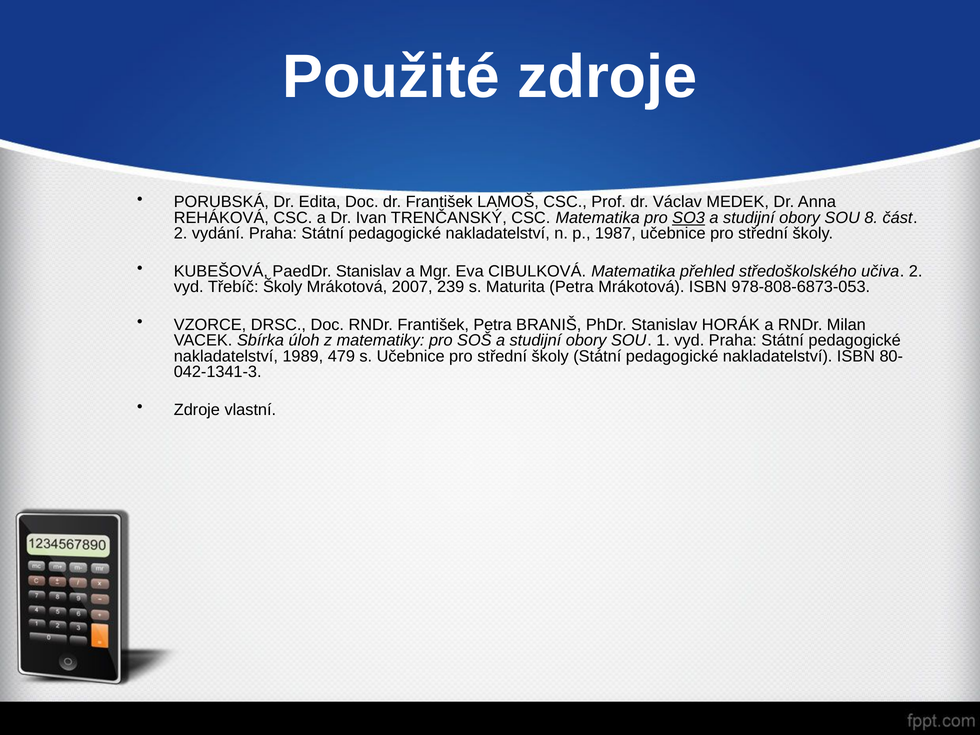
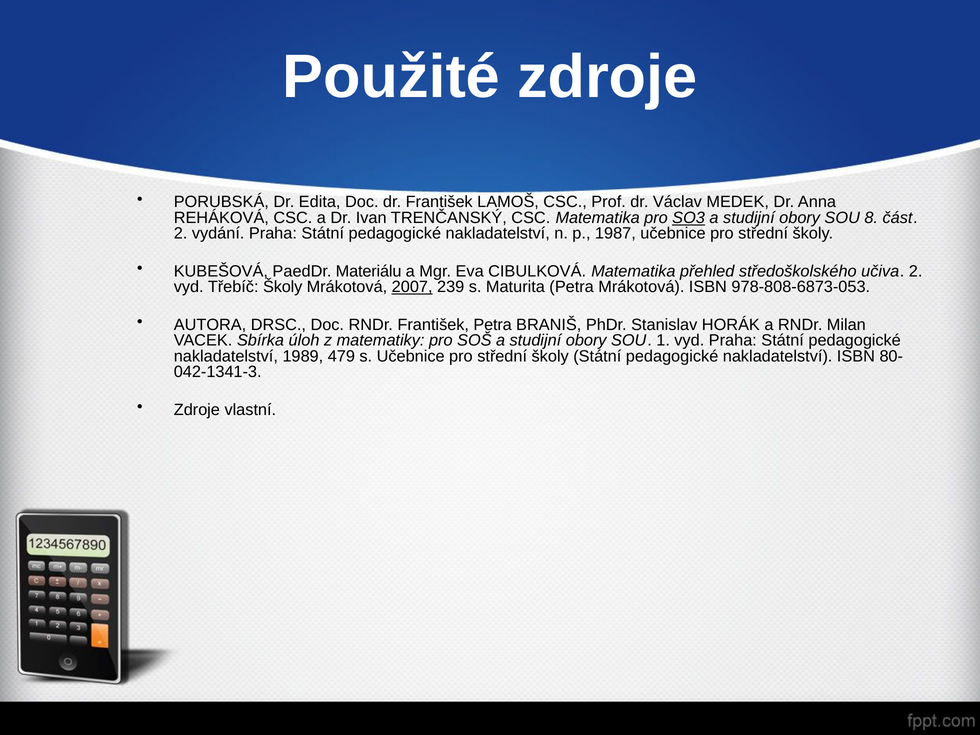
PaedDr Stanislav: Stanislav -> Materiálu (369, 271)
2007 underline: none -> present (412, 287)
VZORCE: VZORCE -> AUTORA (210, 325)
